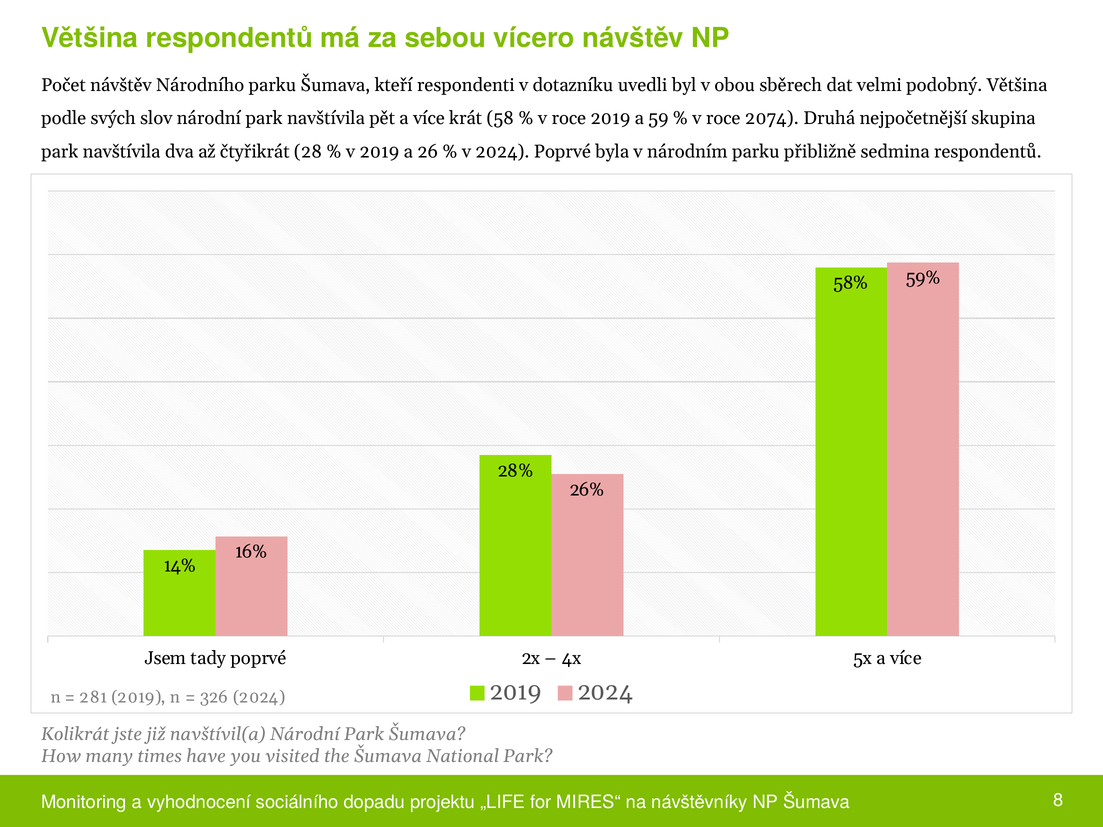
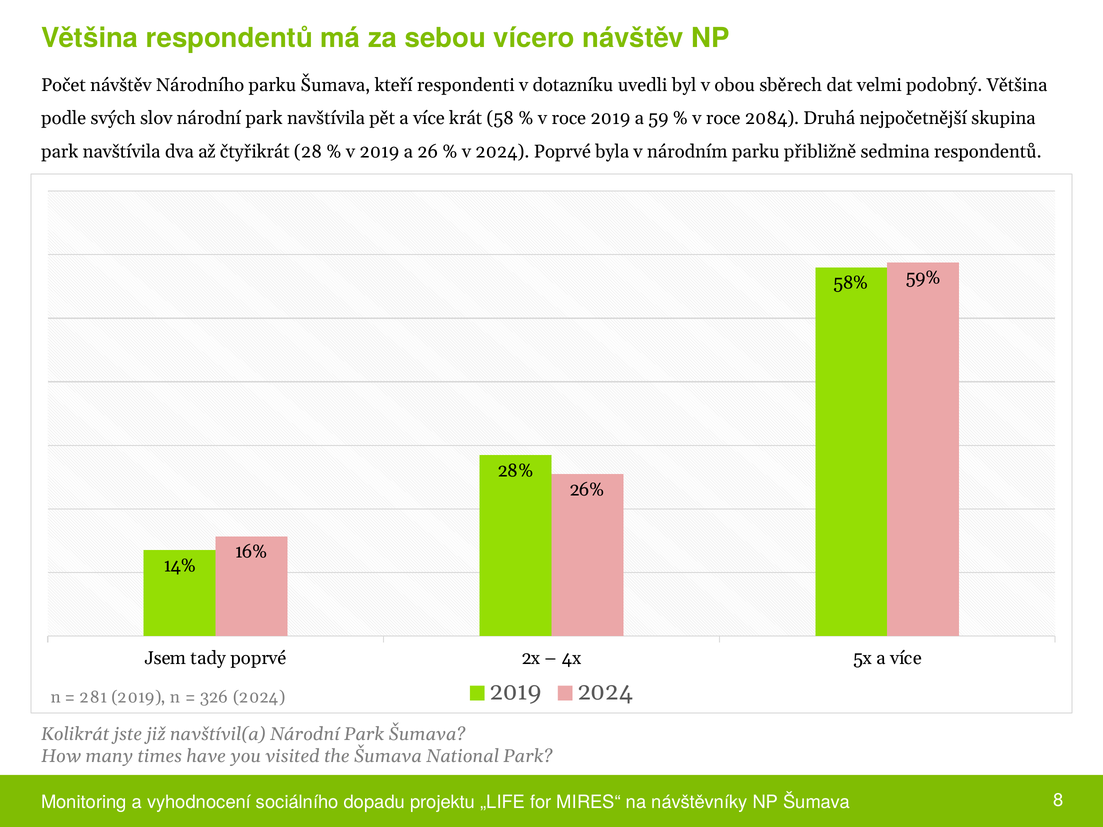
2074: 2074 -> 2084 (772, 118)
